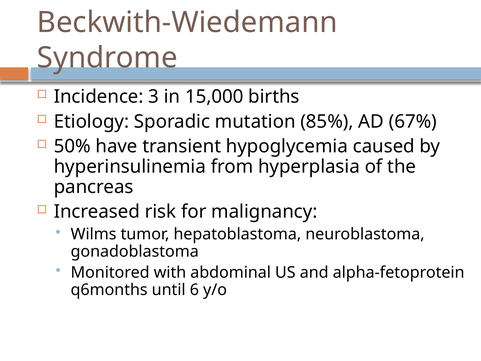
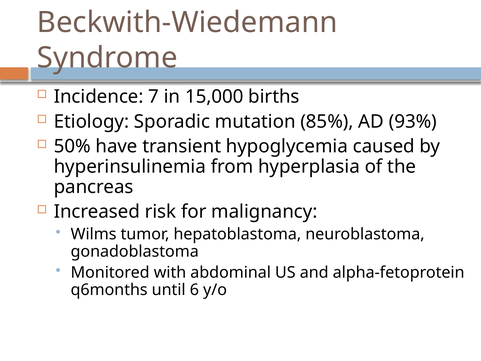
3: 3 -> 7 (154, 97)
67%: 67% -> 93% (413, 121)
